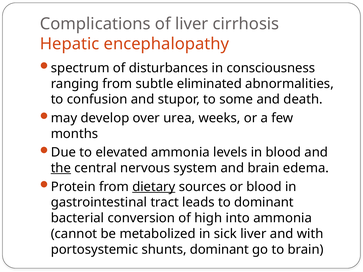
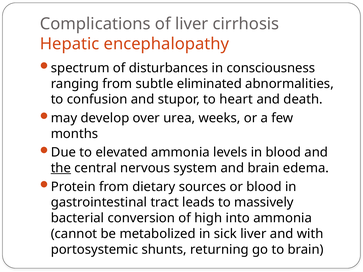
some: some -> heart (236, 99)
dietary underline: present -> none (154, 187)
to dominant: dominant -> massively (264, 203)
shunts dominant: dominant -> returning (219, 250)
